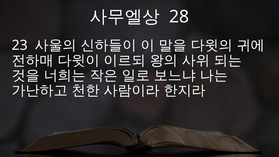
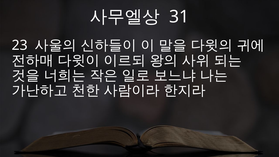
28: 28 -> 31 (179, 17)
